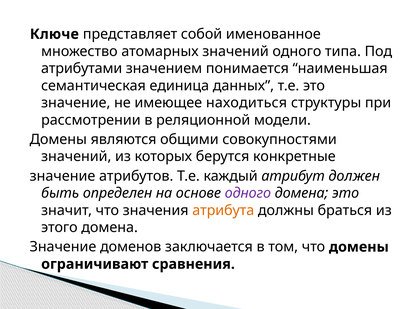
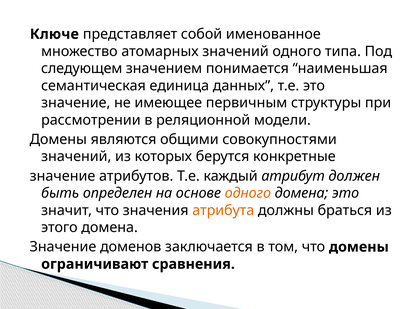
атрибутами: атрибутами -> следующем (82, 68)
находиться: находиться -> первичным (247, 103)
одного colour: purple -> orange (248, 193)
